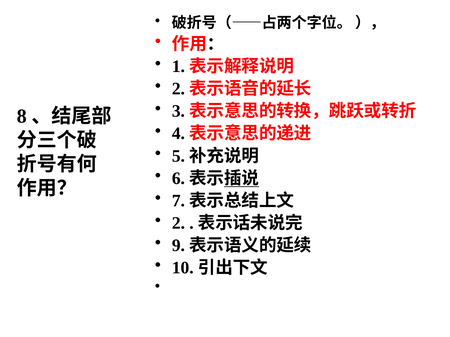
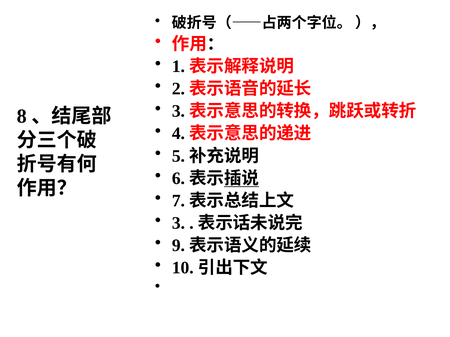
2: 2 -> 3 (178, 223)
